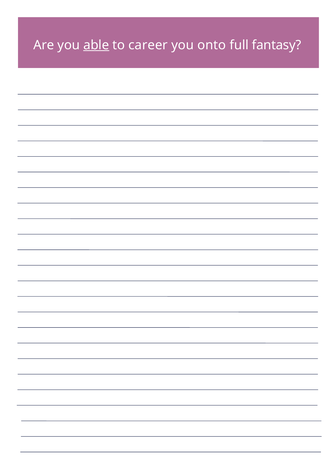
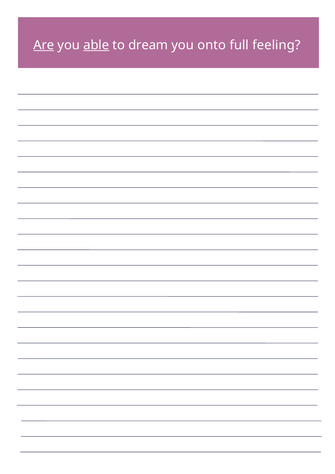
Are underline: none -> present (44, 45)
career: career -> dream (148, 45)
fantasy: fantasy -> feeling (276, 45)
